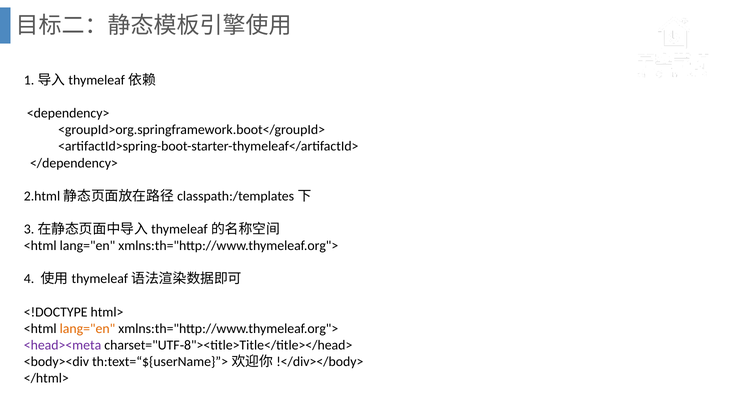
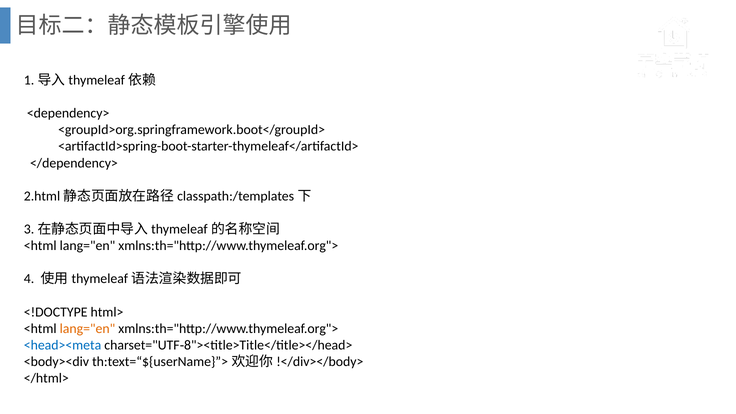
<head><meta colour: purple -> blue (63, 345)
